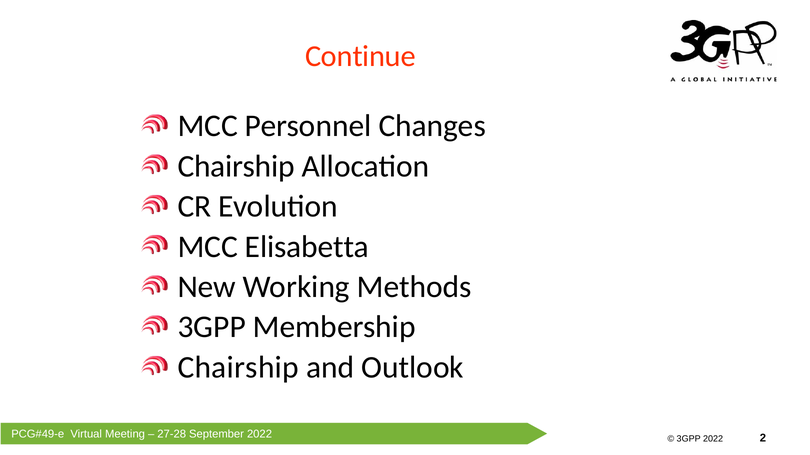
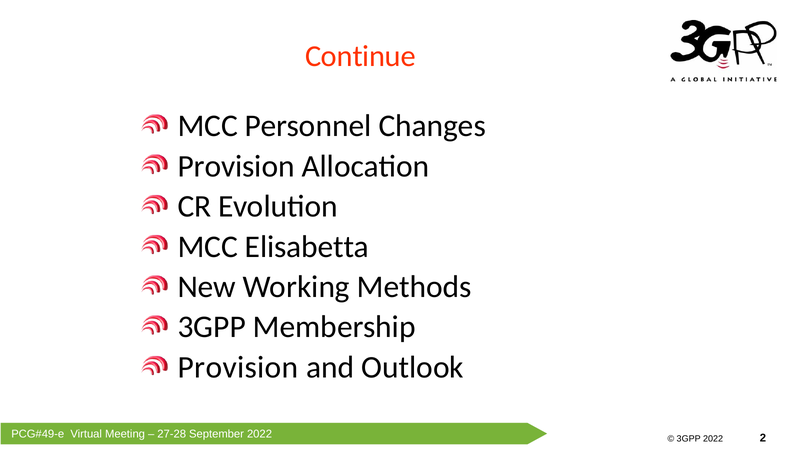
Chairship: Chairship -> Provision (236, 166)
Chairship: Chairship -> Provision (238, 368)
